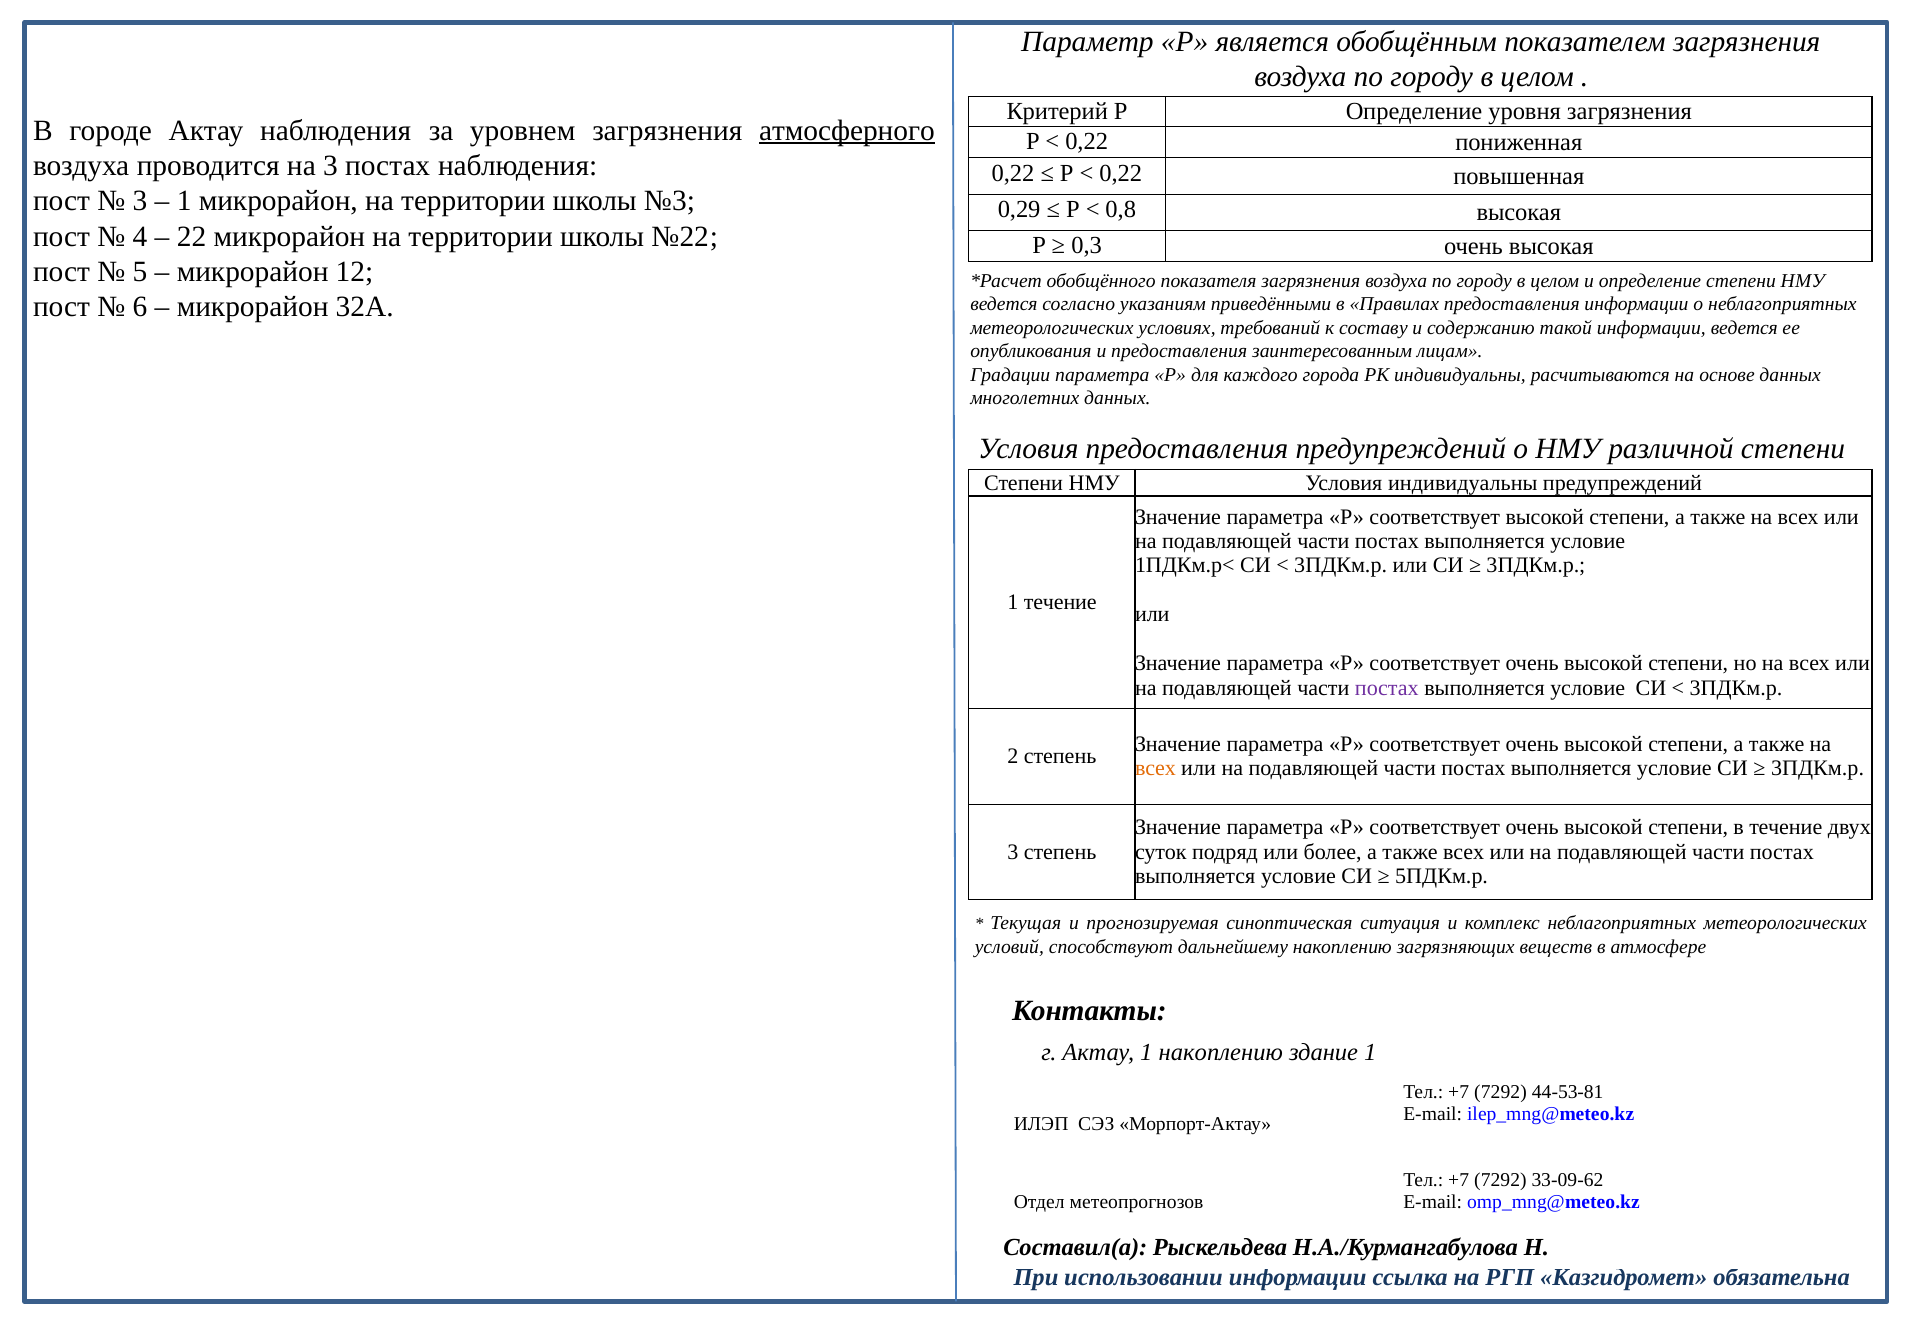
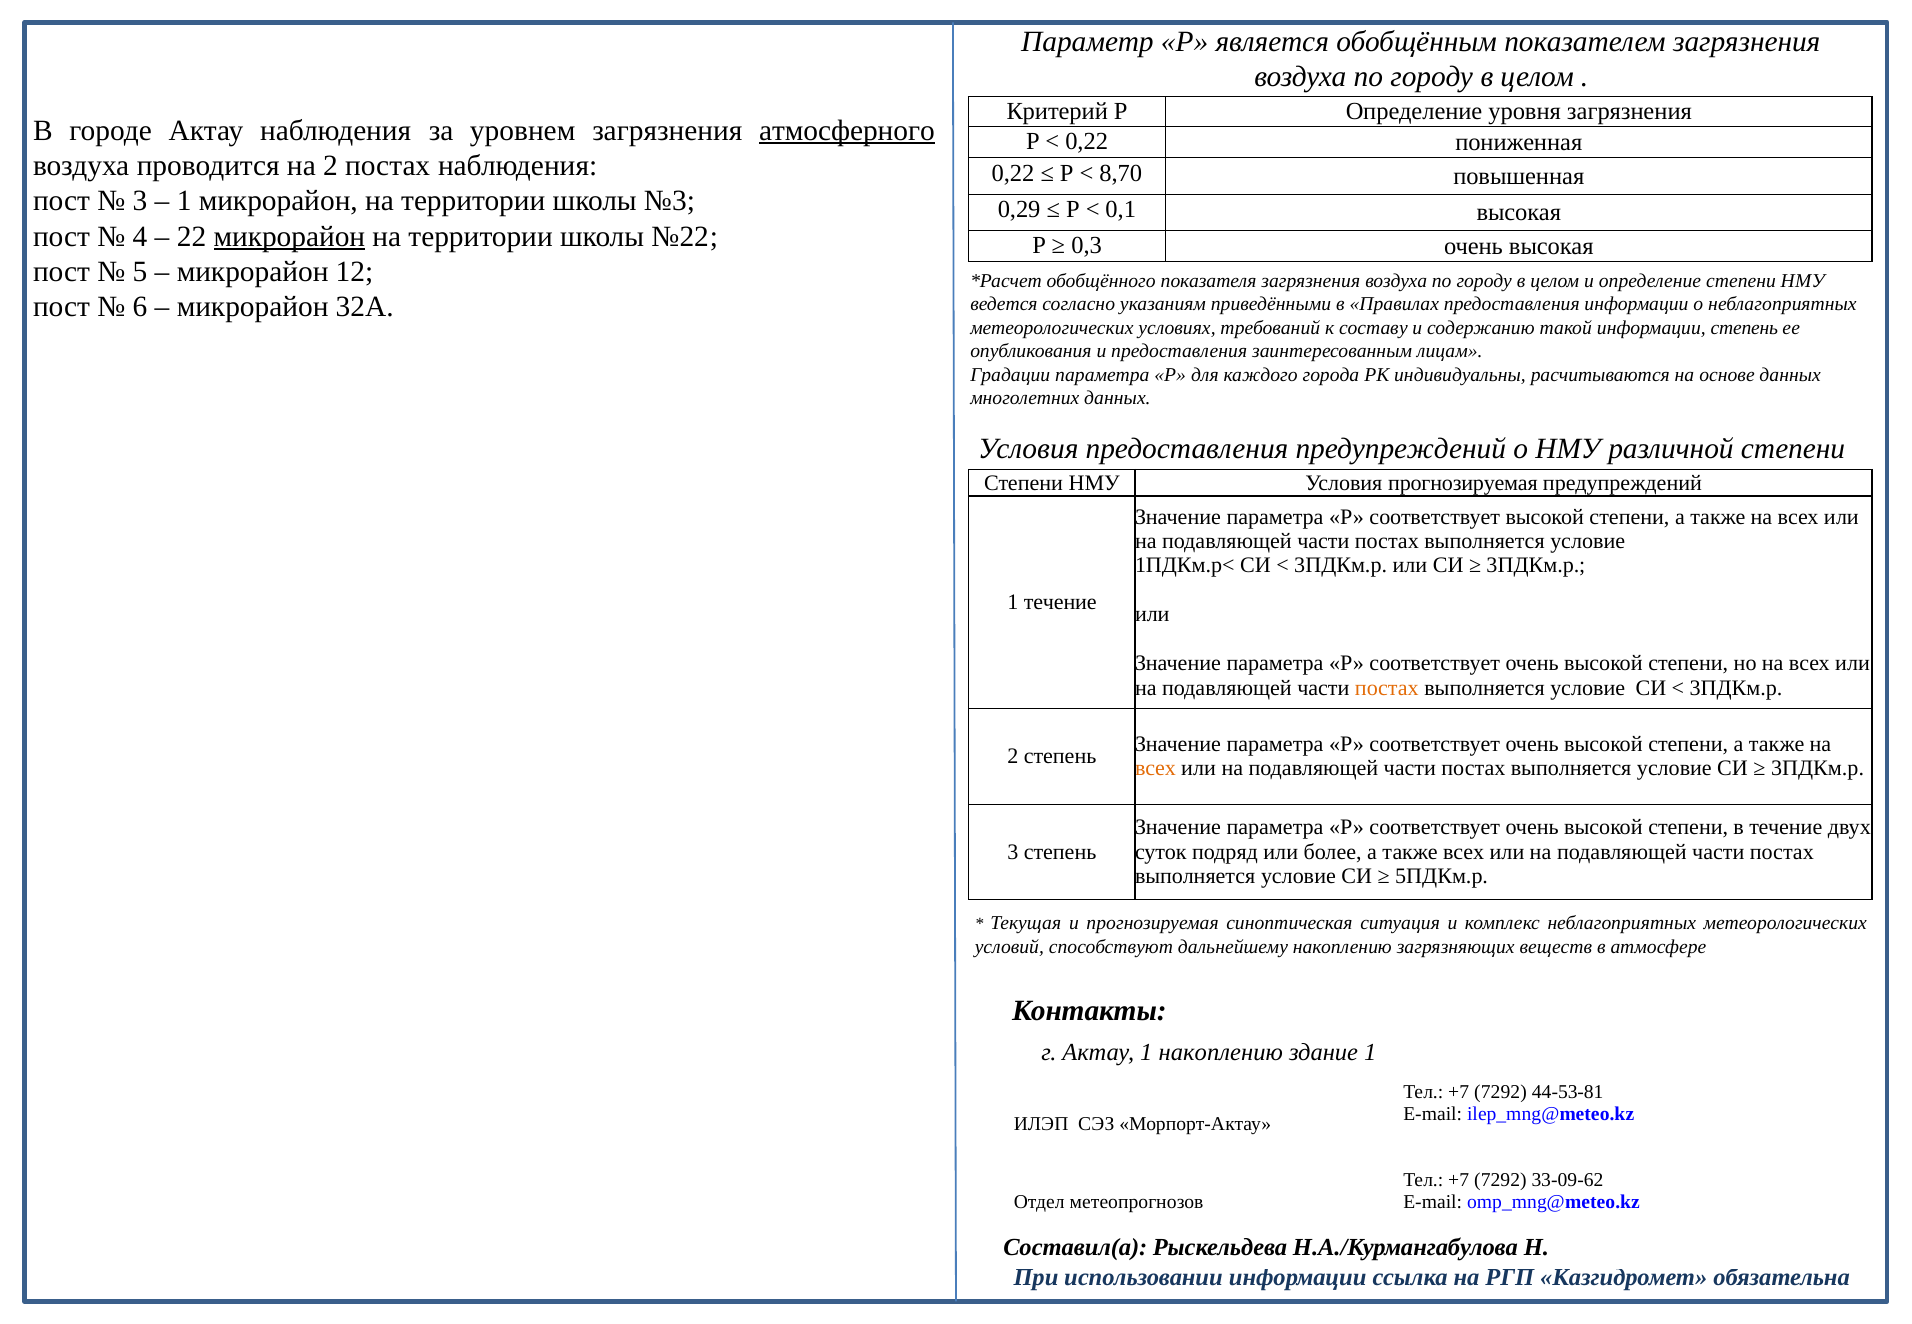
на 3: 3 -> 2 (330, 166)
0,22: 0,22 -> 8,70 (1121, 173)
0,8: 0,8 -> 0,1 (1121, 210)
микрорайон underline: none -> present (289, 236)
информации ведется: ведется -> степень (1744, 328)
Условия индивидуальны: индивидуальны -> прогнозируемая (1463, 483)
постах colour: purple -> orange (1387, 688)
